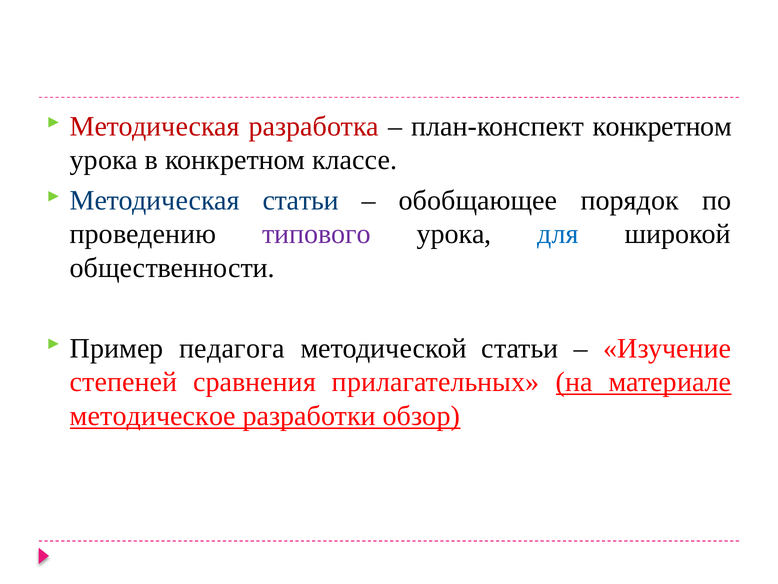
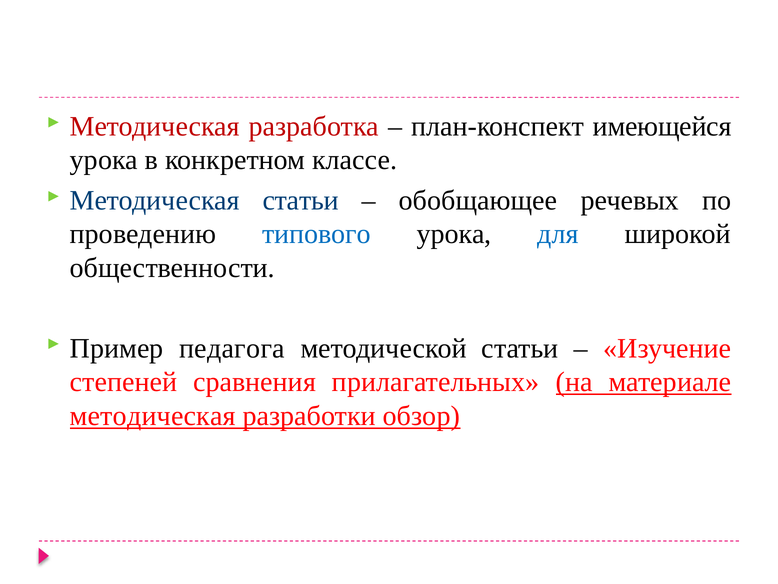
план-конспект конкретном: конкретном -> имеющейся (662, 126)
порядок: порядок -> речевых (630, 200)
типового colour: purple -> blue (316, 234)
методическое: методическое -> методическая (153, 415)
